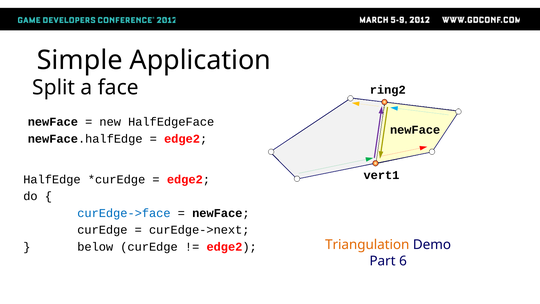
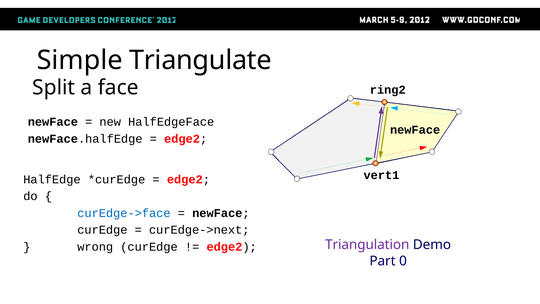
Application: Application -> Triangulate (200, 60)
Triangulation colour: orange -> purple (367, 245)
below: below -> wrong (95, 247)
6: 6 -> 0 (403, 261)
